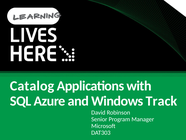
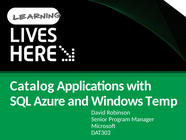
Track: Track -> Temp (162, 101)
